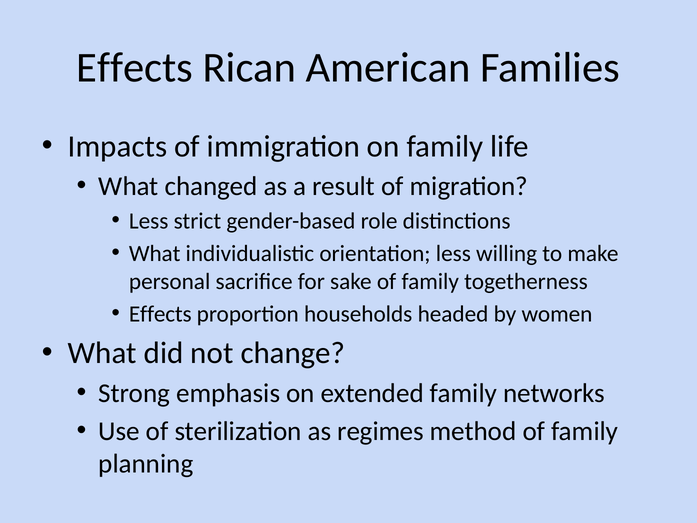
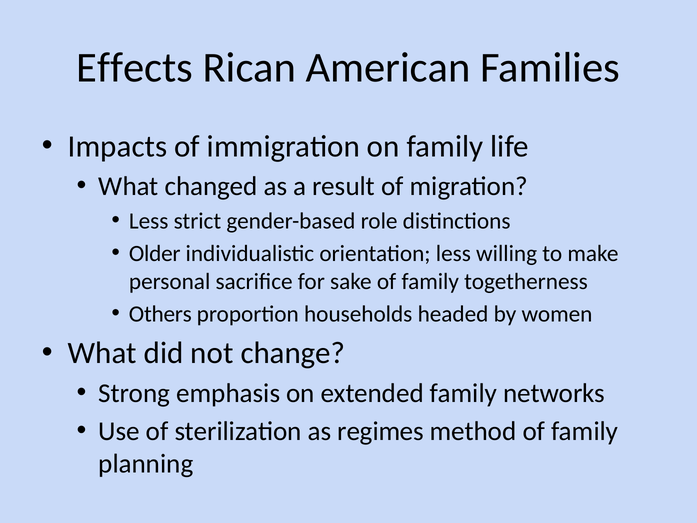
What: What -> Older (155, 253)
Effects: Effects -> Others (160, 314)
